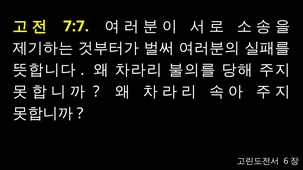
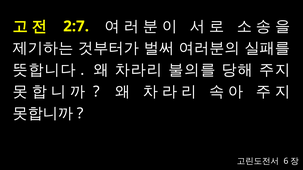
7:7: 7:7 -> 2:7 (76, 26)
